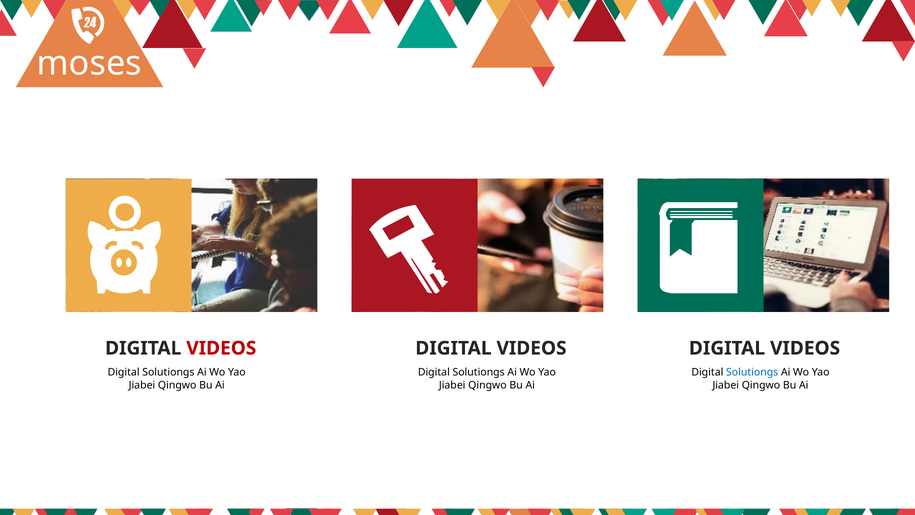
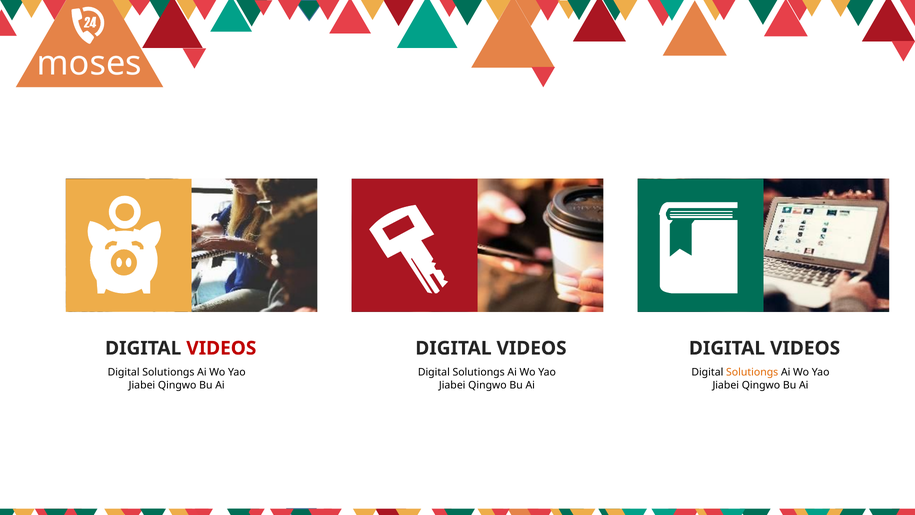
Solutiongs colour: blue -> orange (752, 372)
